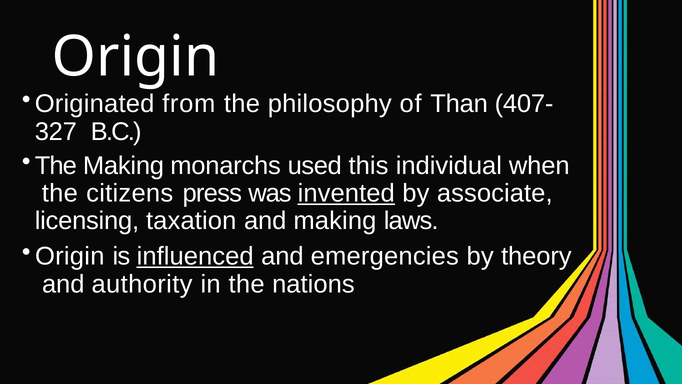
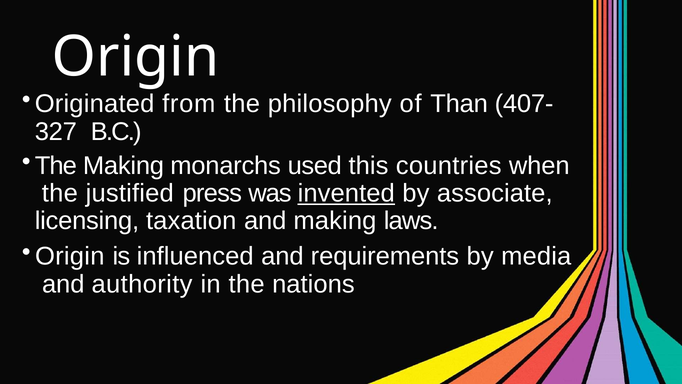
individual: individual -> countries (449, 165)
citizens: citizens -> justified (130, 193)
influenced underline: present -> none (195, 256)
emergencies: emergencies -> requirements (385, 256)
theory: theory -> media (536, 256)
